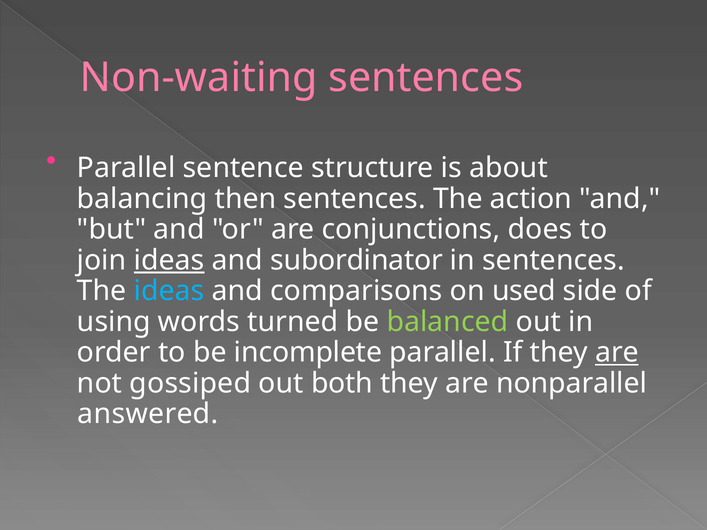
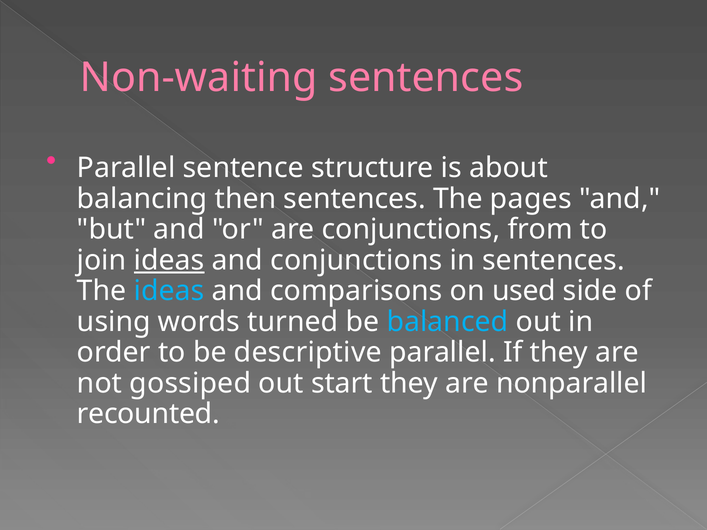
action: action -> pages (531, 199)
does: does -> from (540, 230)
and subordinator: subordinator -> conjunctions (356, 260)
balanced colour: light green -> light blue (447, 322)
incomplete: incomplete -> descriptive (308, 353)
are underline: present -> none (617, 353)
both: both -> start (342, 383)
answered: answered -> recounted (148, 414)
